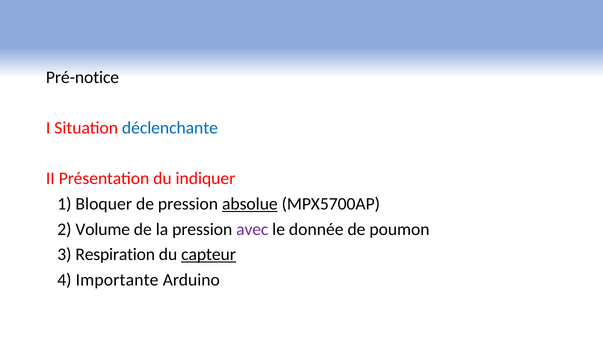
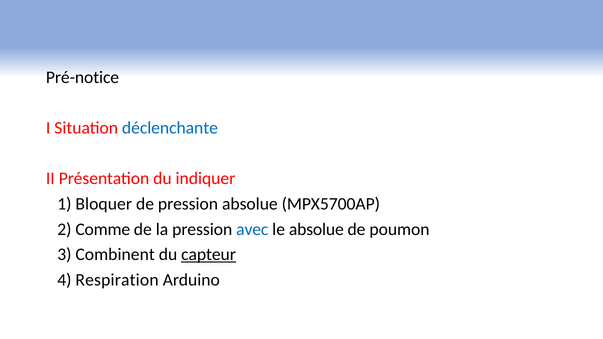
absolue underline: present -> none (250, 204)
Volume: Volume -> Comme (103, 229)
avec colour: purple -> blue (252, 229)
le donnée: donnée -> absolue (316, 229)
Respiration: Respiration -> Combinent (115, 255)
Importante: Importante -> Respiration (117, 280)
